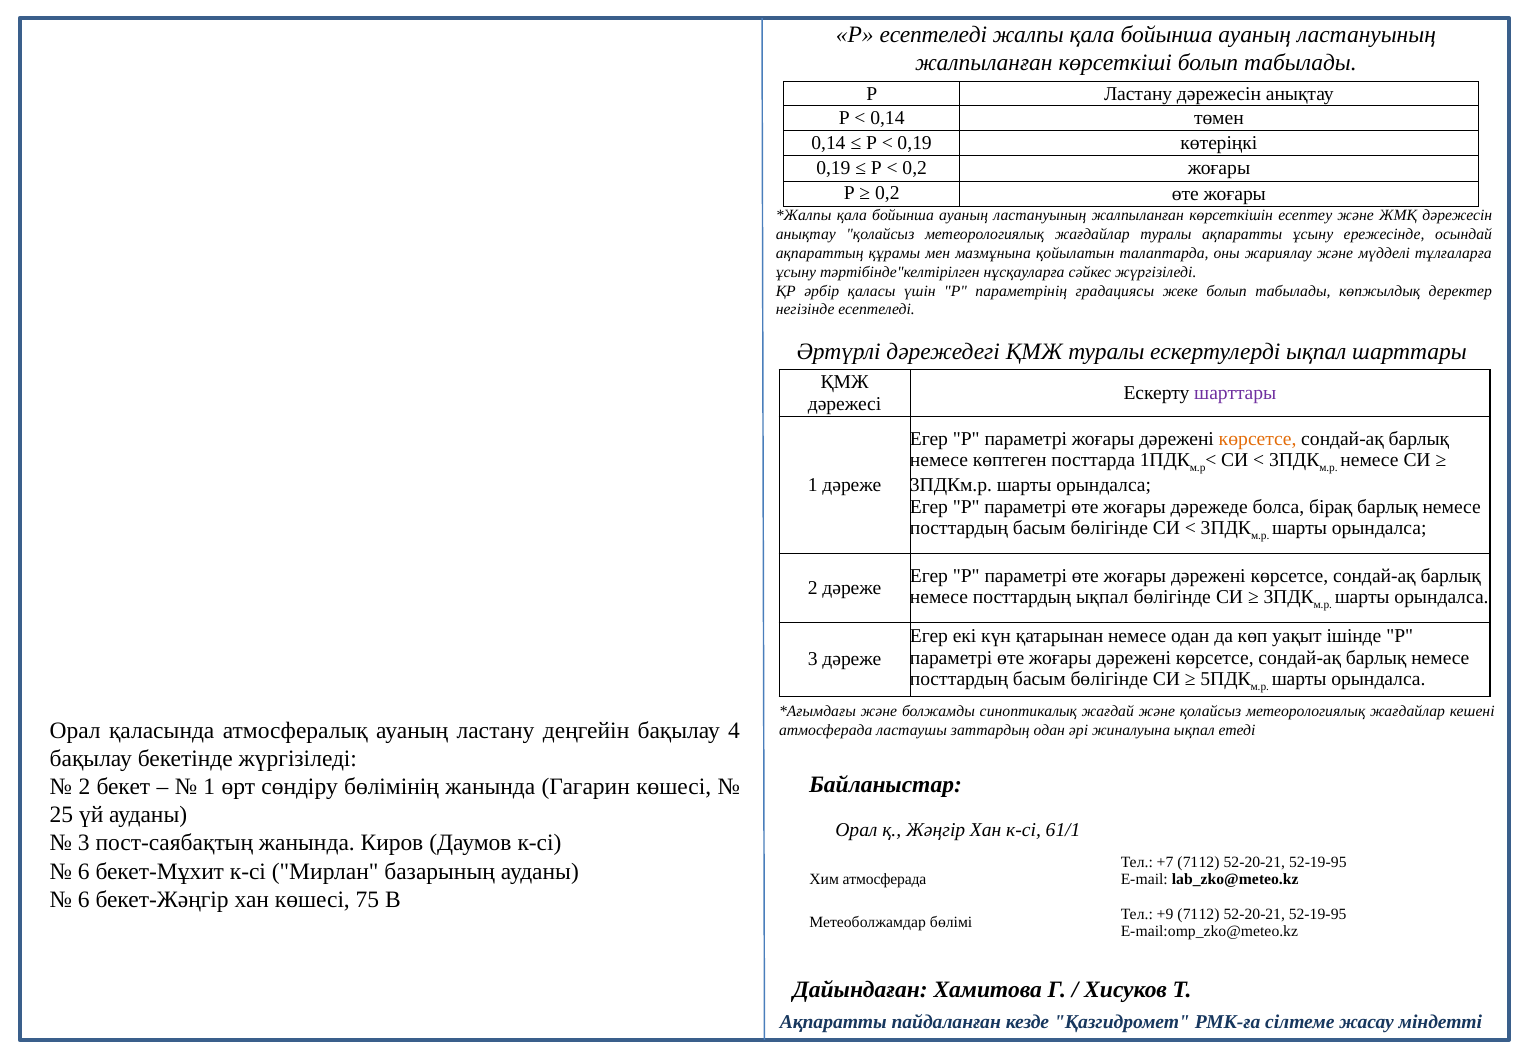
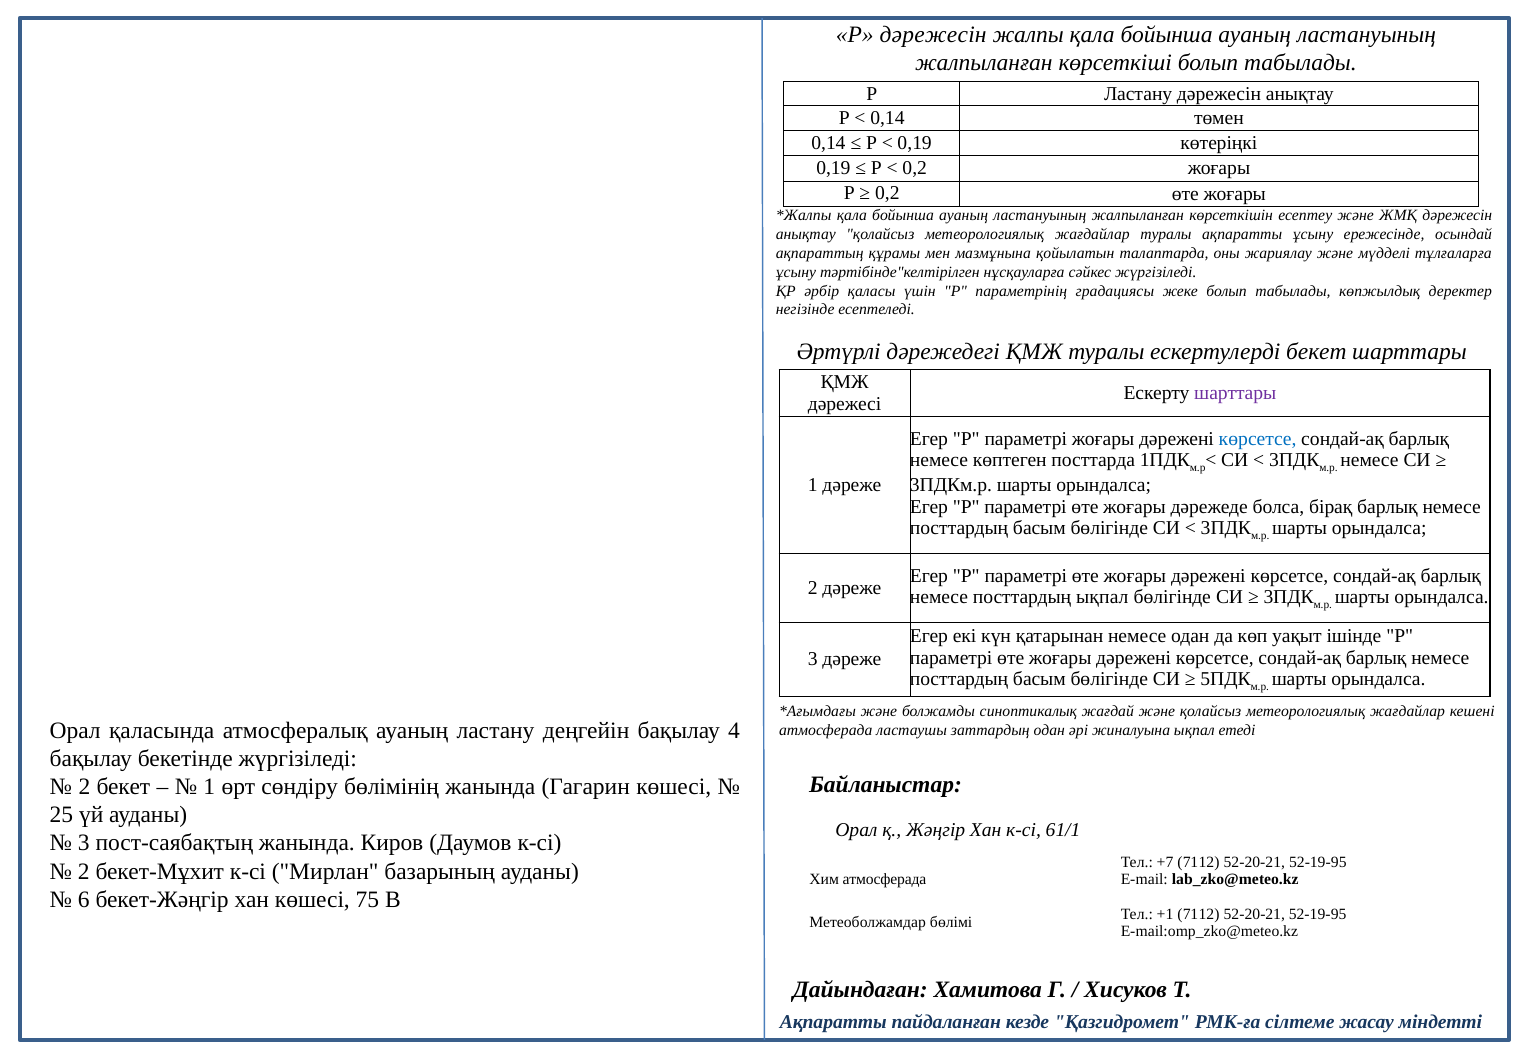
Р есептеледі: есептеледі -> дәрежесін (933, 34)
ескертулерді ықпал: ықпал -> бекет (1316, 352)
көрсетсе colour: orange -> blue (1258, 439)
6: 6 -> 2 (84, 872)
+9: +9 -> +1 (1165, 914)
